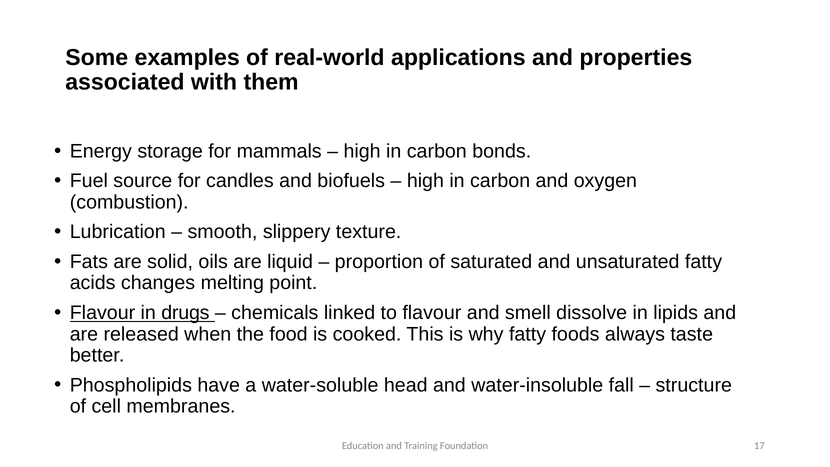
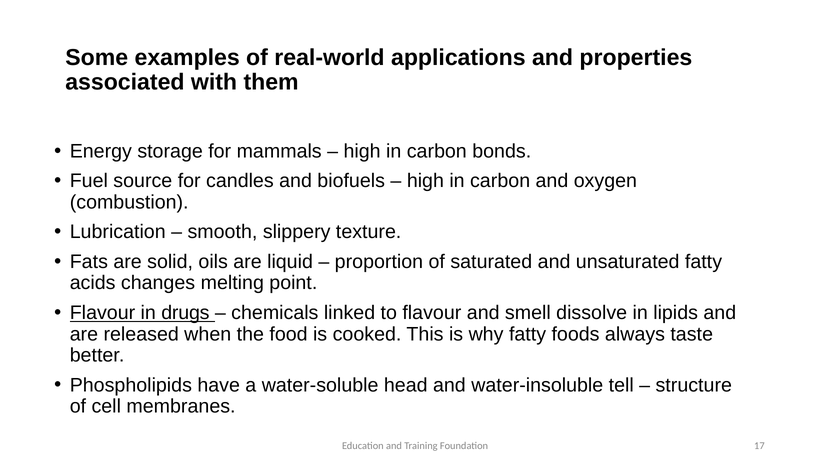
fall: fall -> tell (621, 385)
